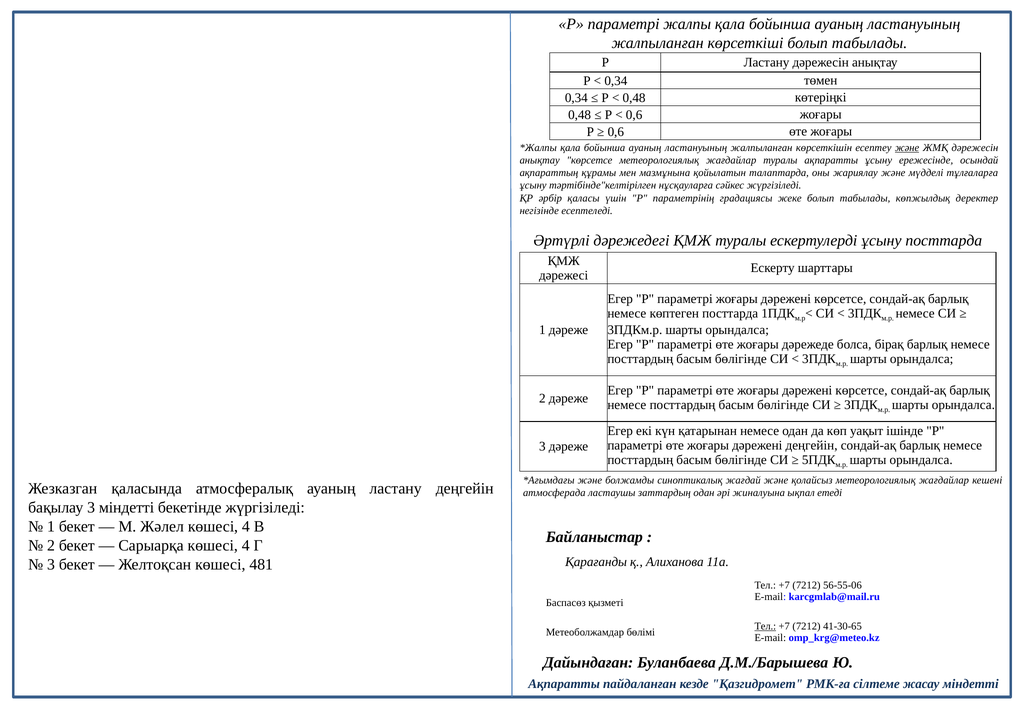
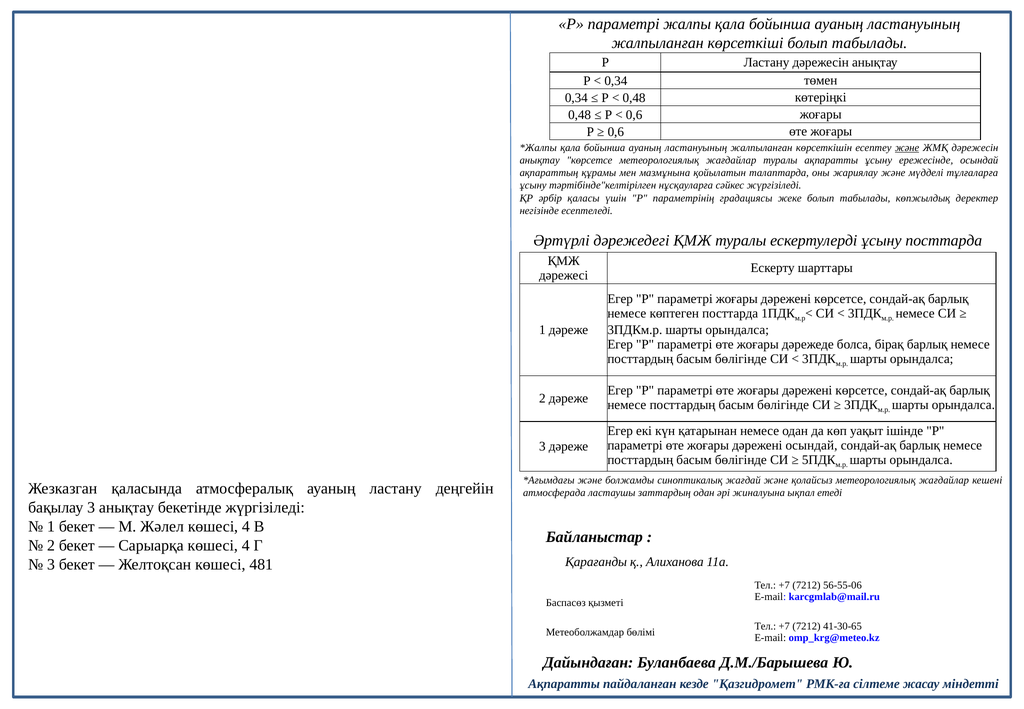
дәрежені деңгейін: деңгейін -> осындай (812, 445)
3 міндетті: міндетті -> анықтау (127, 508)
Тел underline: present -> none (765, 626)
